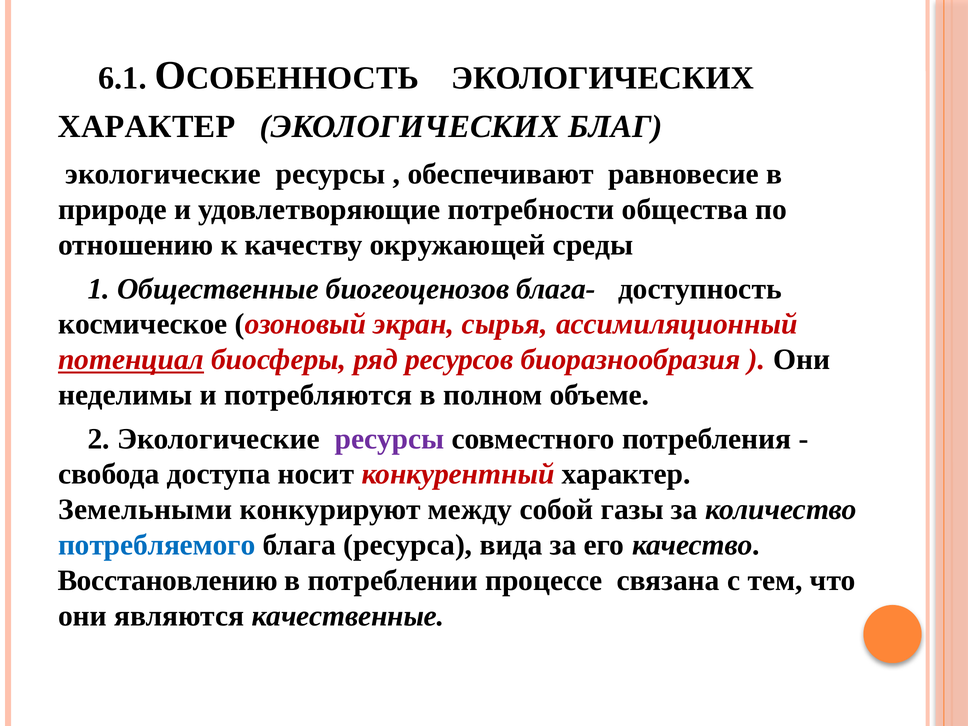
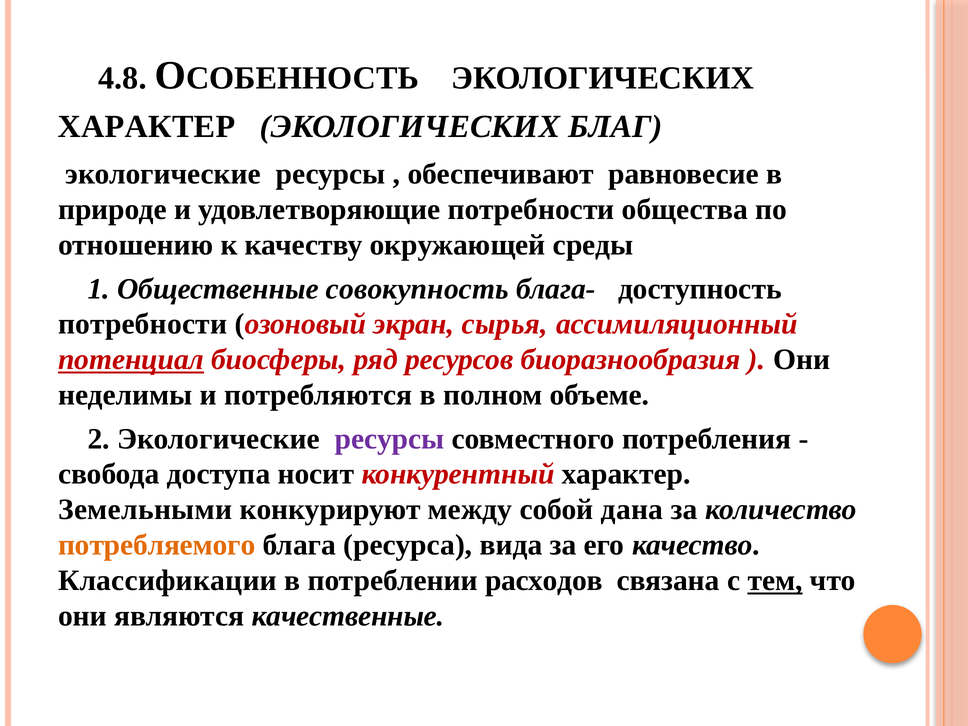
6.1: 6.1 -> 4.8 (122, 78)
биогеоценозов: биогеоценозов -> совокупность (417, 289)
космическое: космическое -> потребности (143, 324)
газы: газы -> дана (632, 510)
потребляемого colour: blue -> orange (157, 545)
Восстановлению: Восстановлению -> Классификации (167, 581)
процессе: процессе -> расходов (544, 581)
тем underline: none -> present (775, 581)
